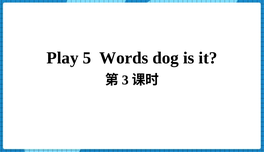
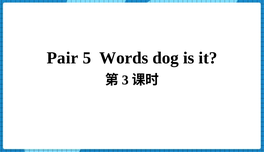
Play: Play -> Pair (62, 58)
